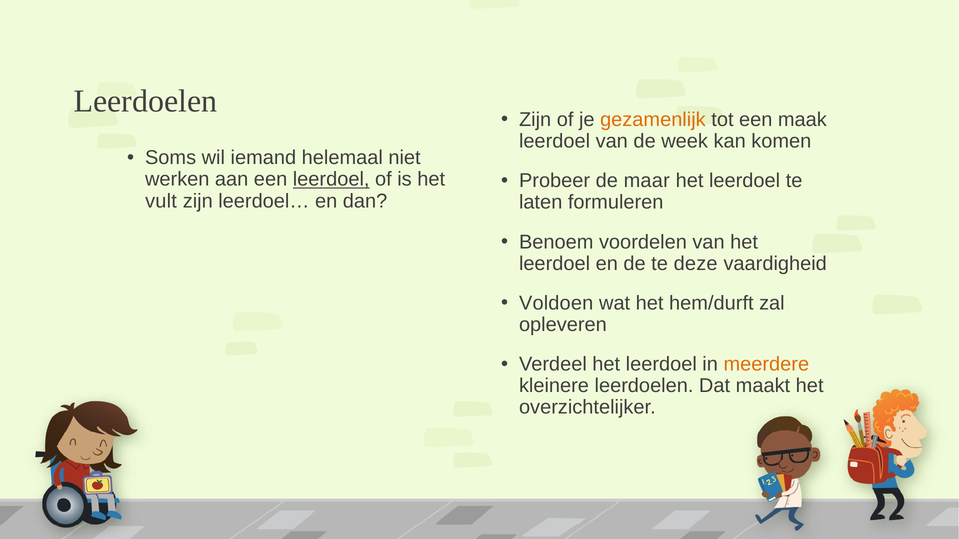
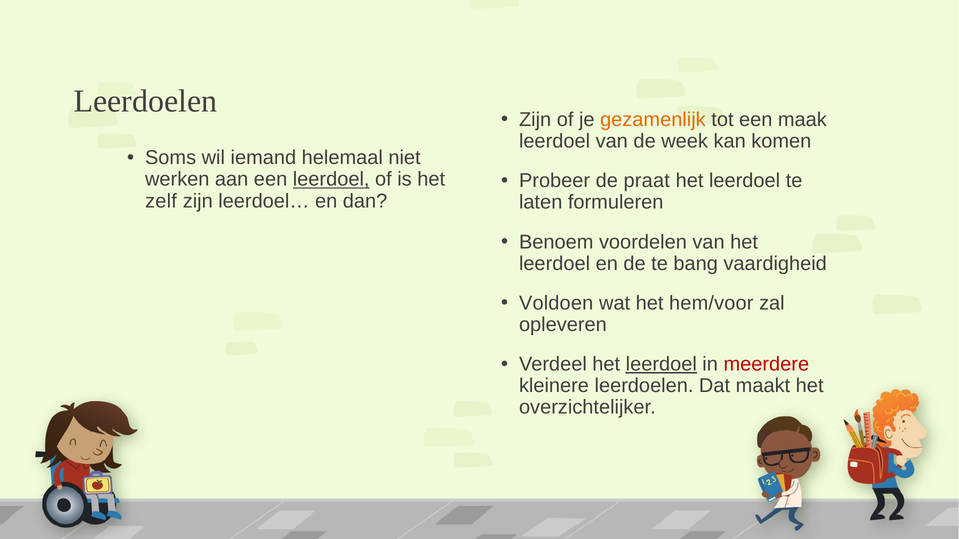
maar: maar -> praat (647, 181)
vult: vult -> zelf (161, 201)
deze: deze -> bang (696, 264)
hem/durft: hem/durft -> hem/voor (711, 303)
leerdoel underline: none -> present (661, 365)
meerdere colour: orange -> red (766, 365)
